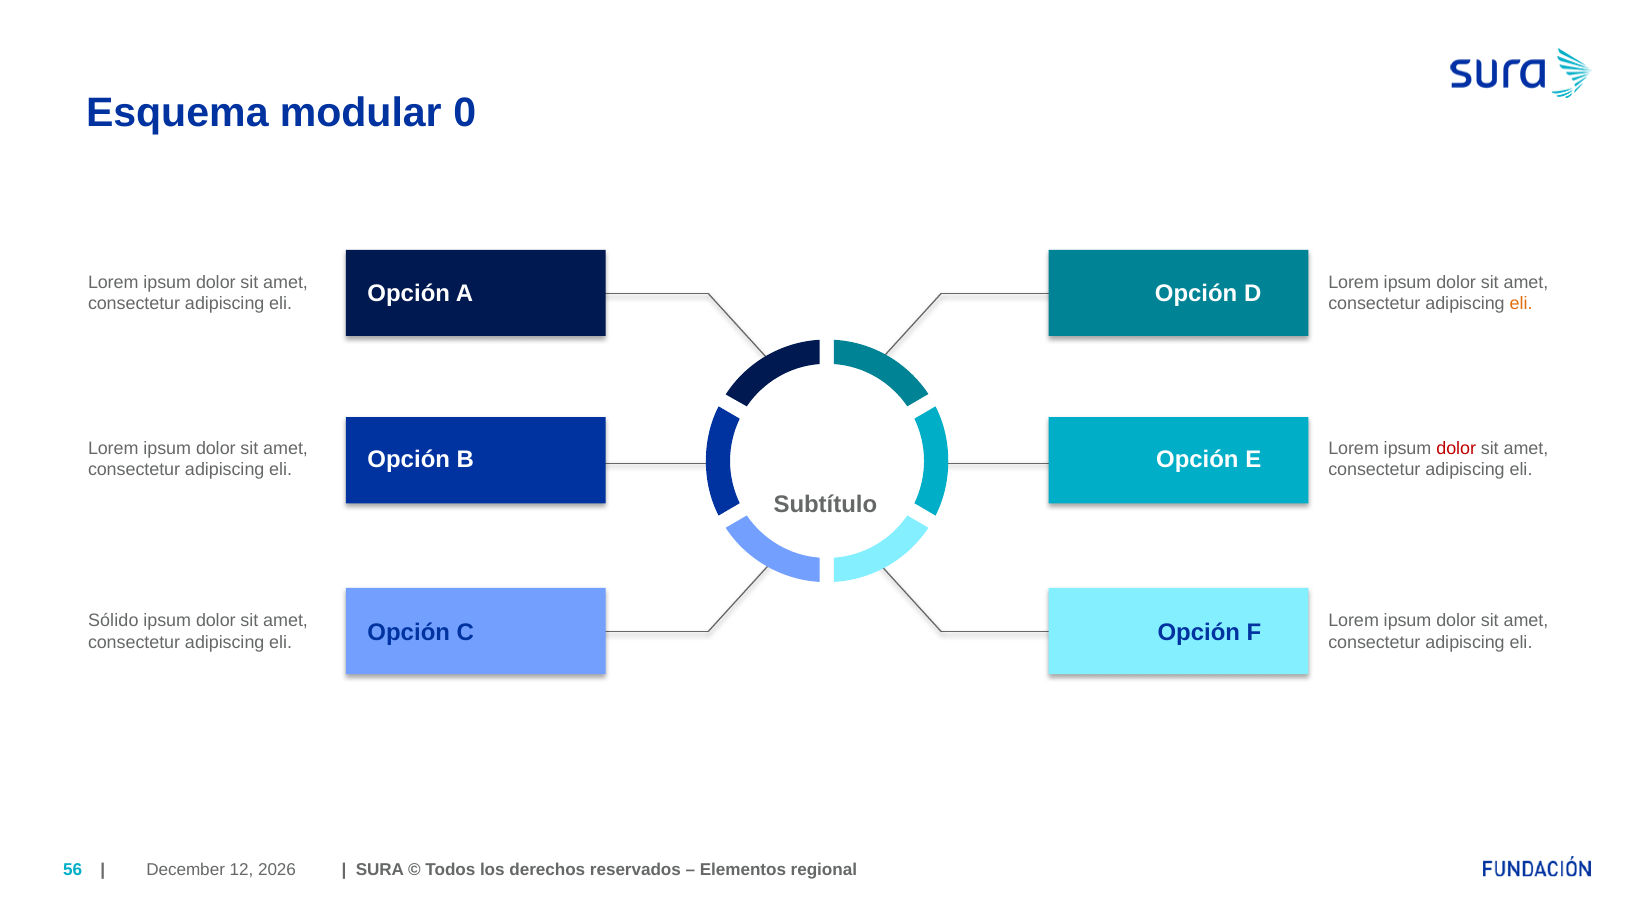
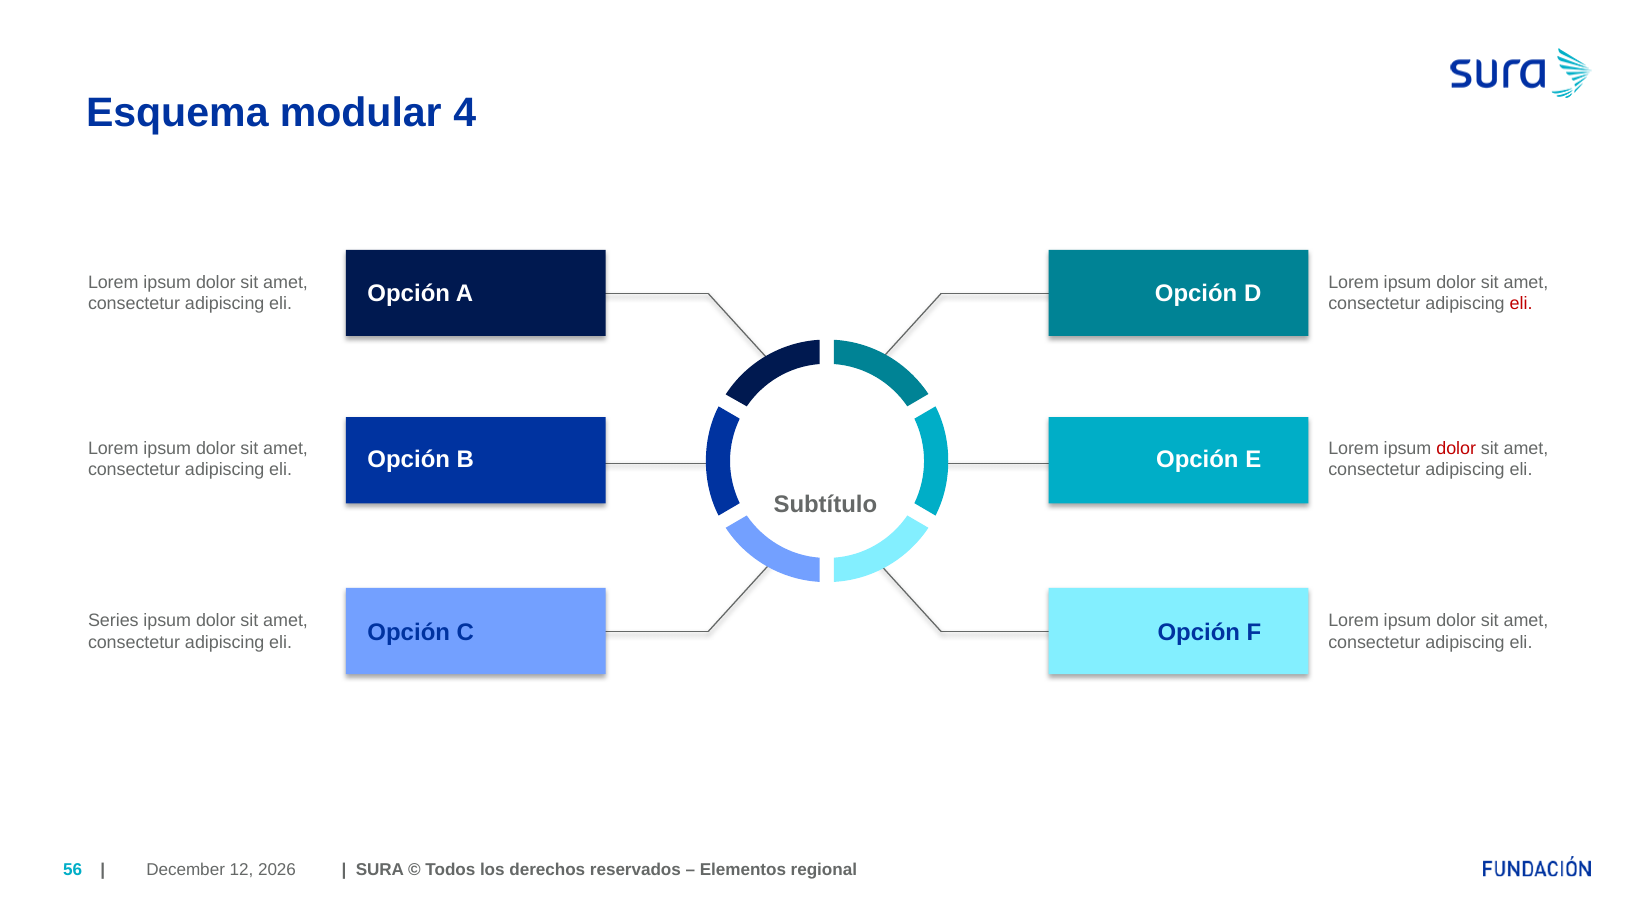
0: 0 -> 4 (465, 112)
eli colour: orange -> red (1521, 304)
Sólido: Sólido -> Series (113, 621)
